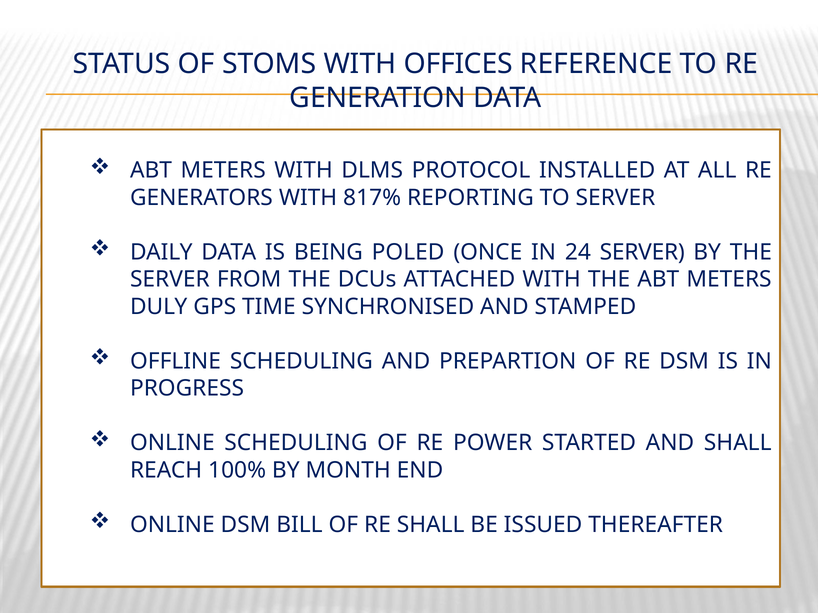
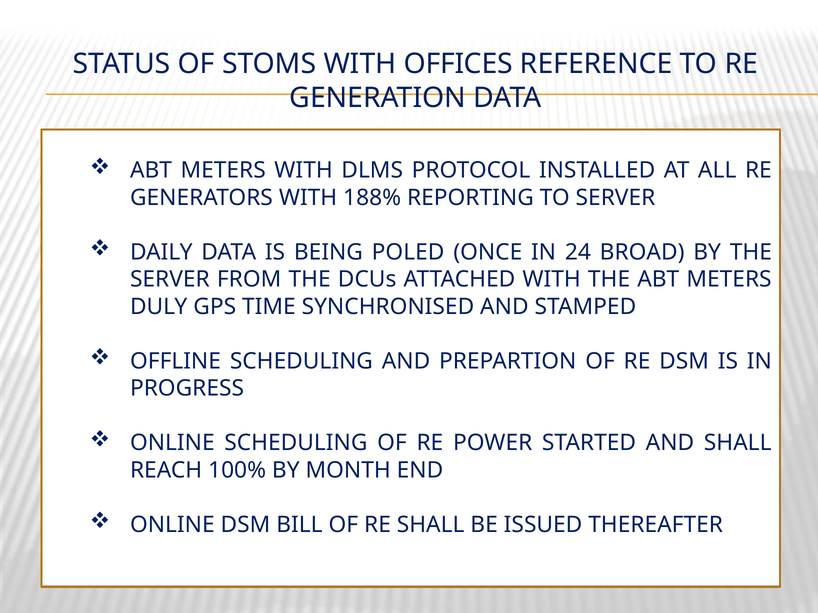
817%: 817% -> 188% (372, 198)
24 SERVER: SERVER -> BROAD (642, 252)
